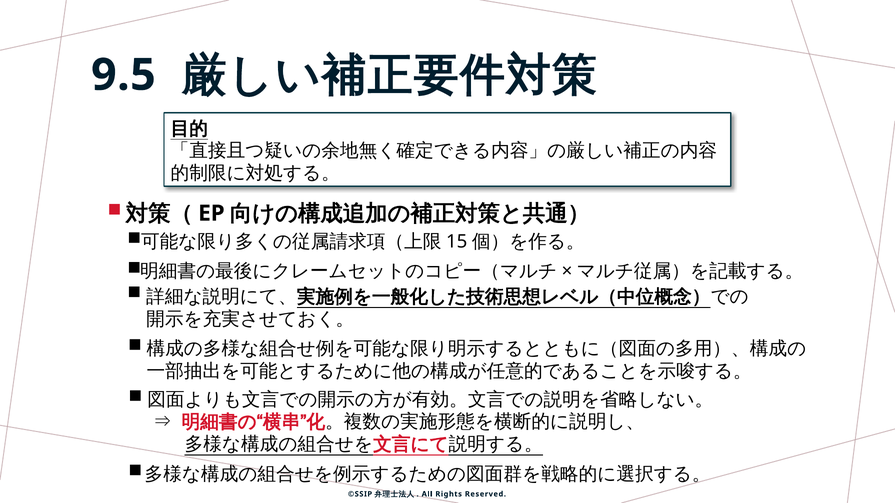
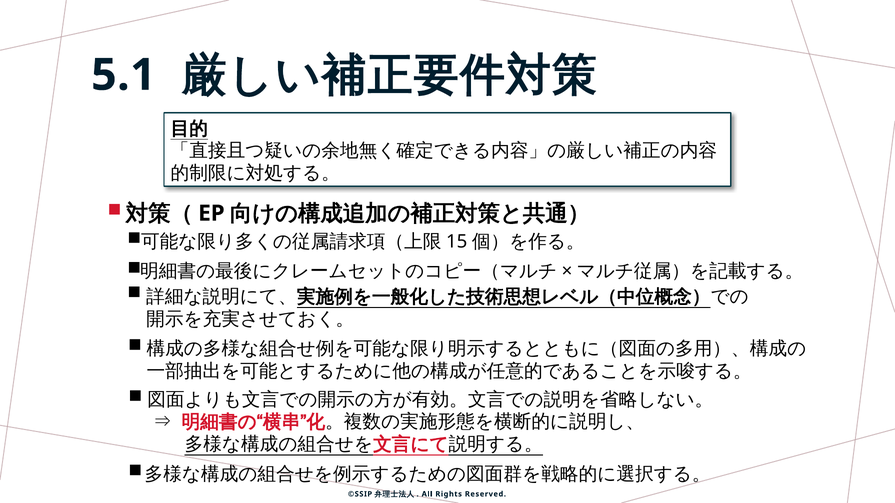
9.5: 9.5 -> 5.1 (123, 75)
